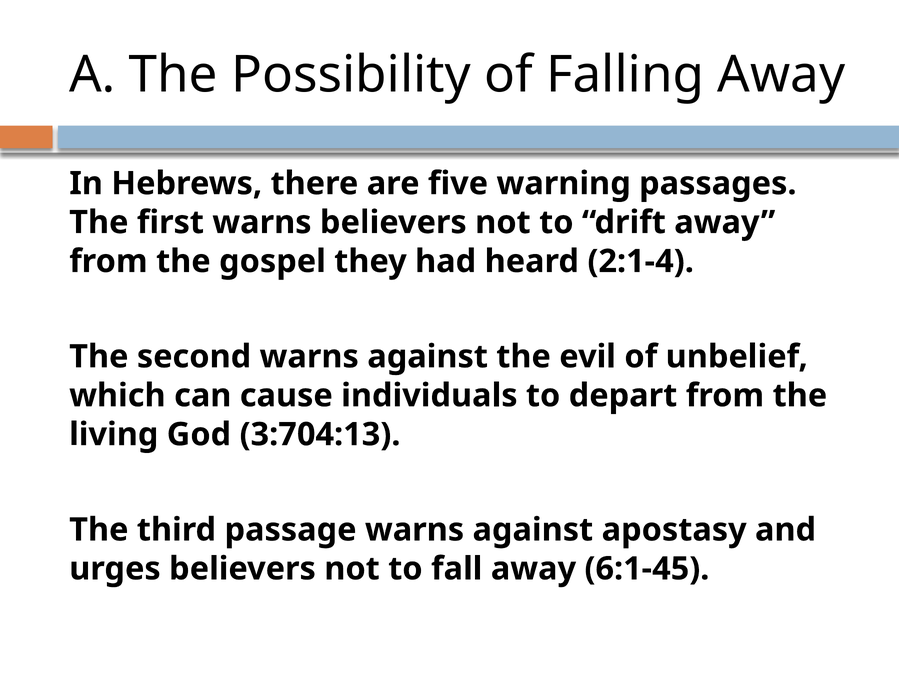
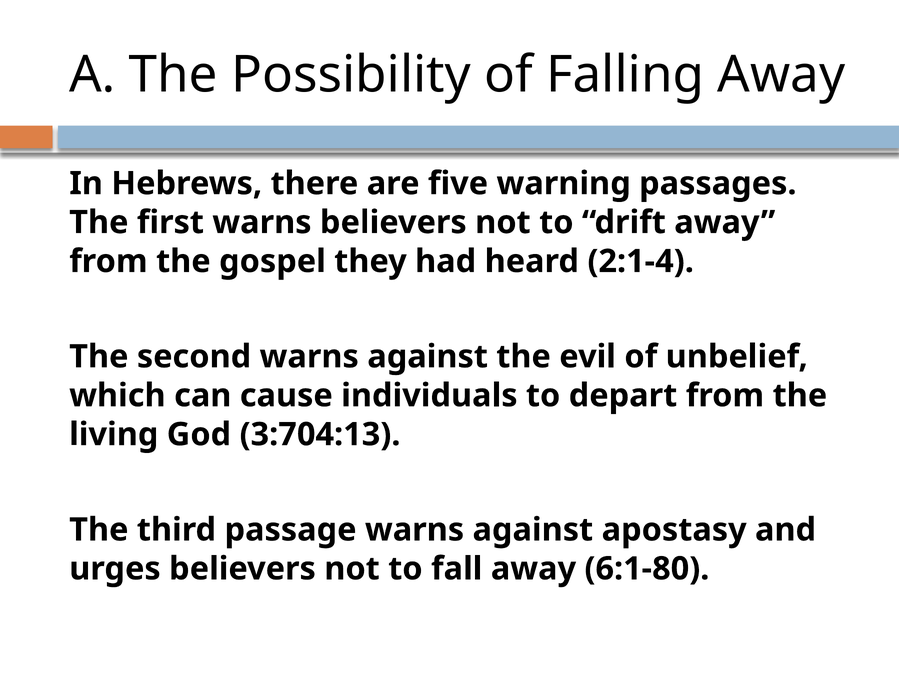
6:1-45: 6:1-45 -> 6:1-80 (647, 569)
